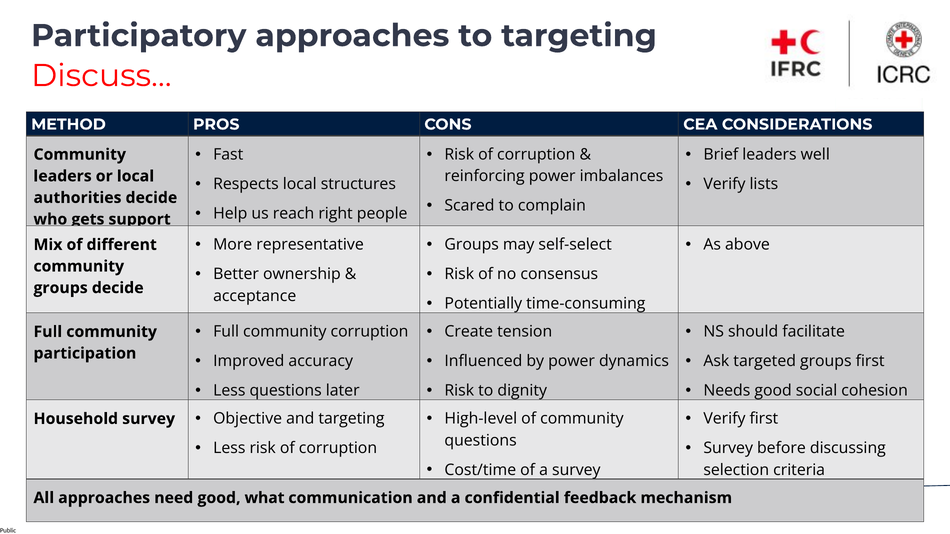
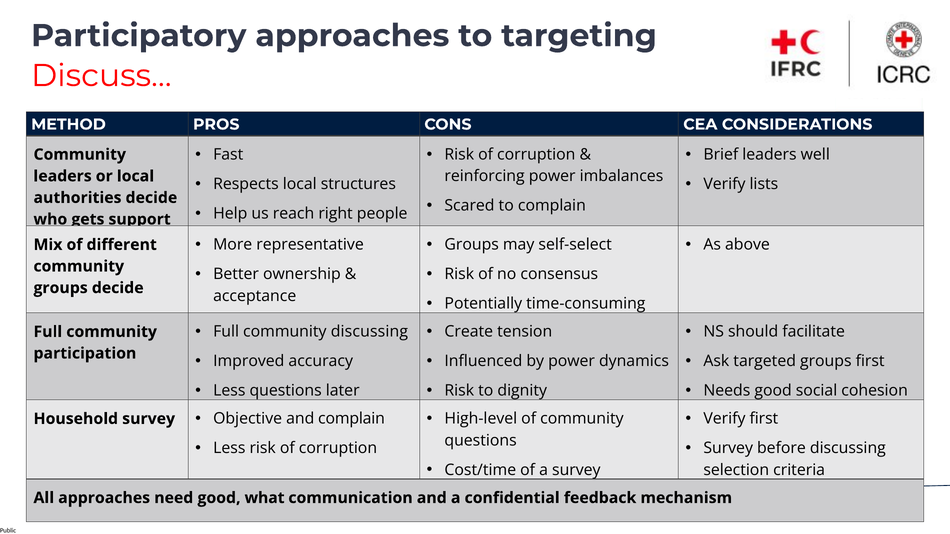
community corruption: corruption -> discussing (369, 332)
and targeting: targeting -> complain (352, 419)
